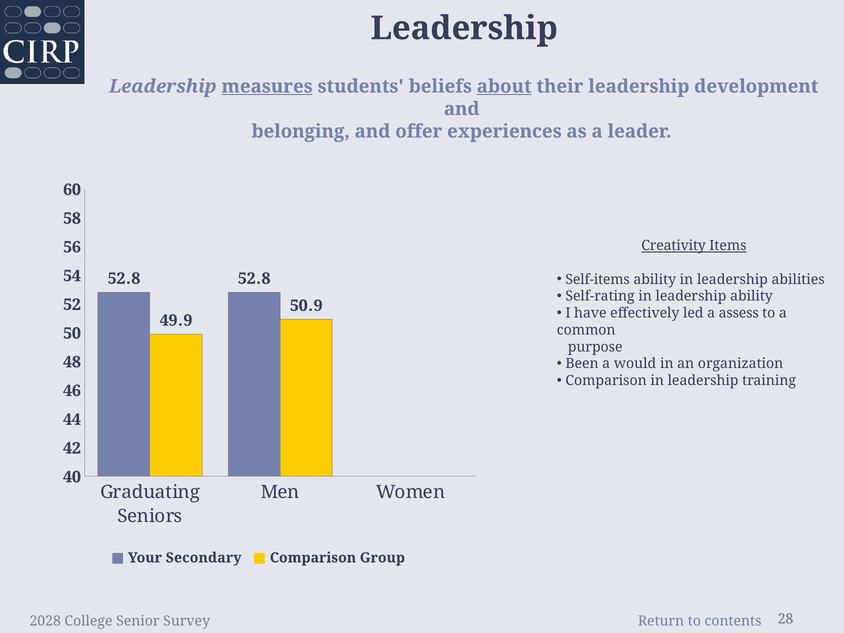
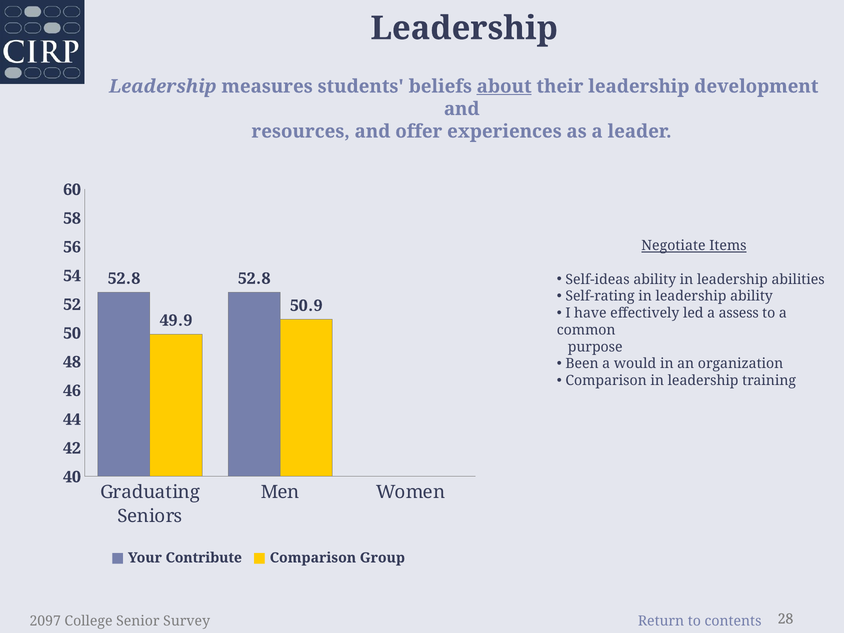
measures underline: present -> none (267, 86)
belonging: belonging -> resources (301, 131)
Creativity: Creativity -> Negotiate (673, 246)
Self-items: Self-items -> Self-ideas (598, 279)
Secondary: Secondary -> Contribute (204, 558)
2028: 2028 -> 2097 (45, 621)
